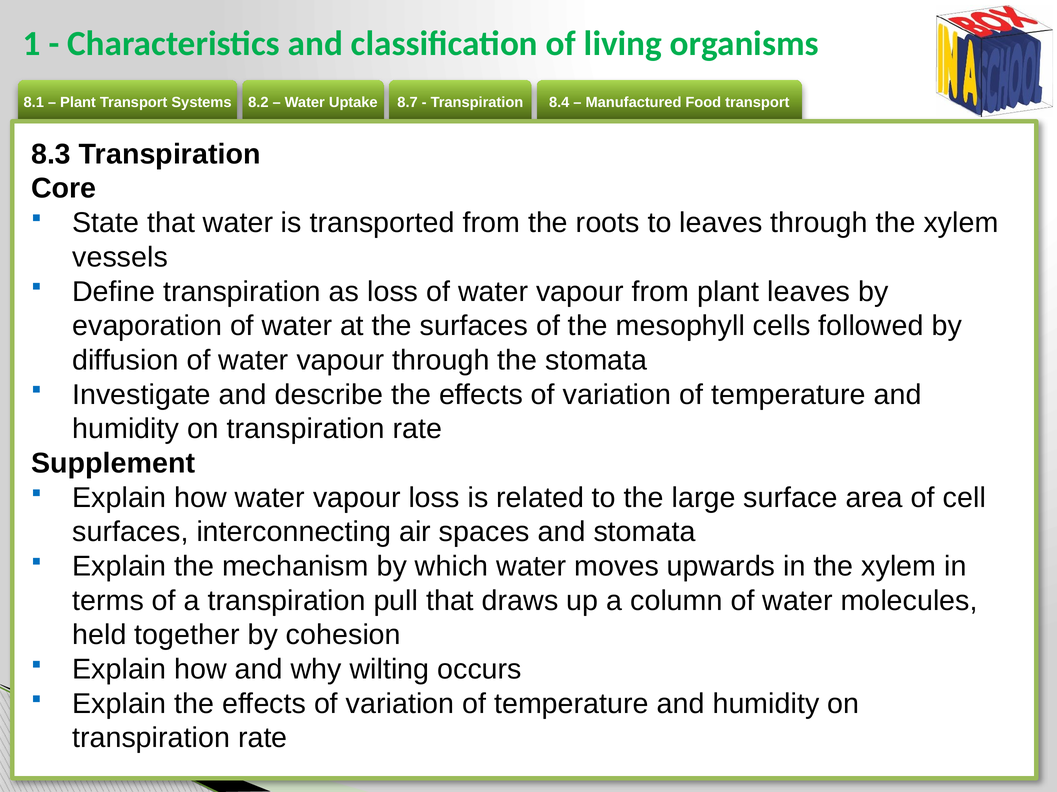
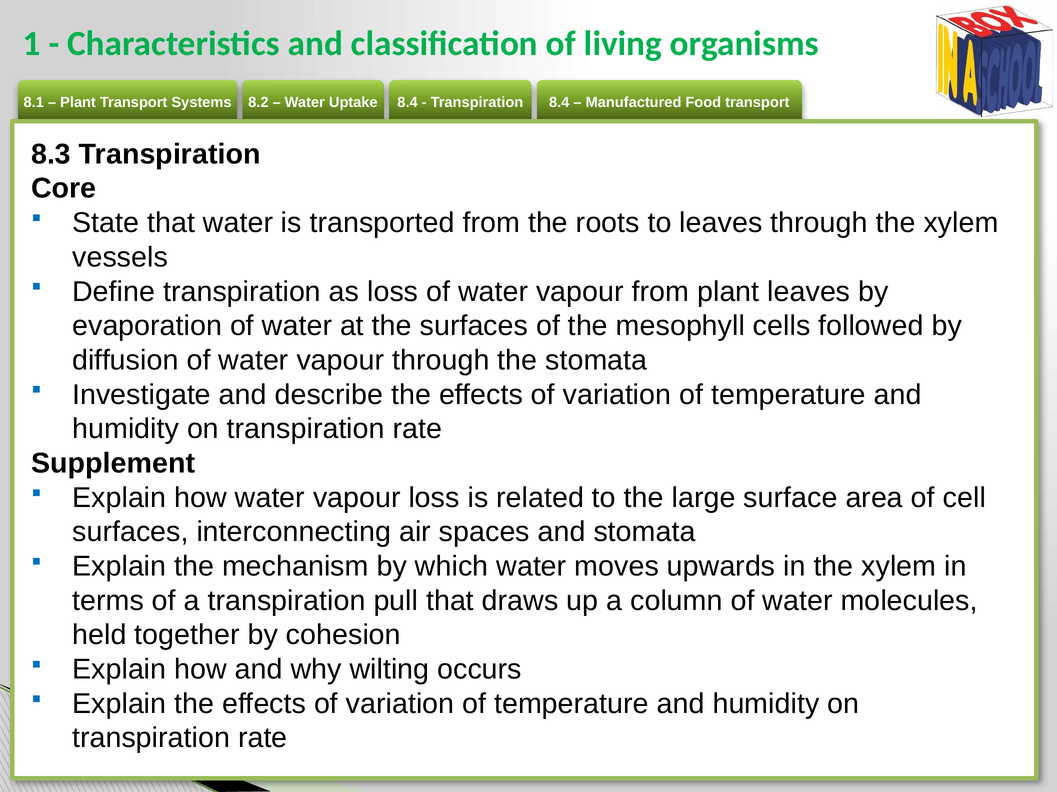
8.7: 8.7 -> 8.4 (408, 103)
